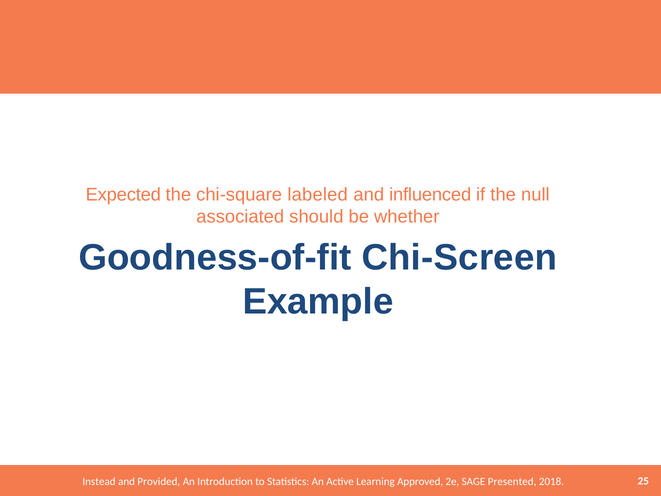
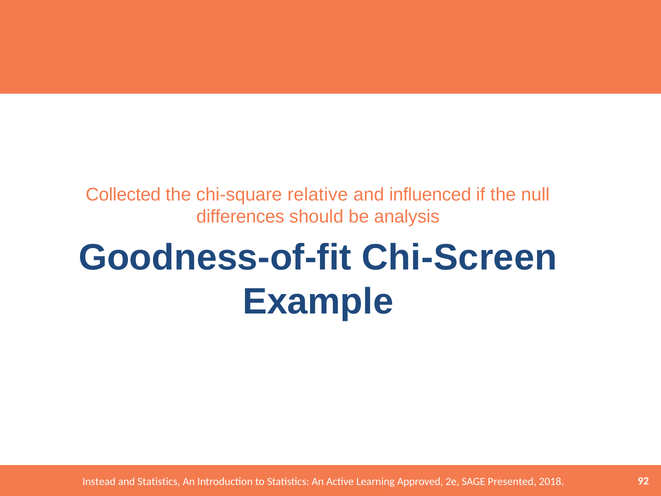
Expected: Expected -> Collected (123, 195)
labeled: labeled -> relative (318, 195)
associated: associated -> differences (240, 217)
whether: whether -> analysis (407, 217)
and Provided: Provided -> Statistics (159, 481)
25: 25 -> 92 (643, 481)
